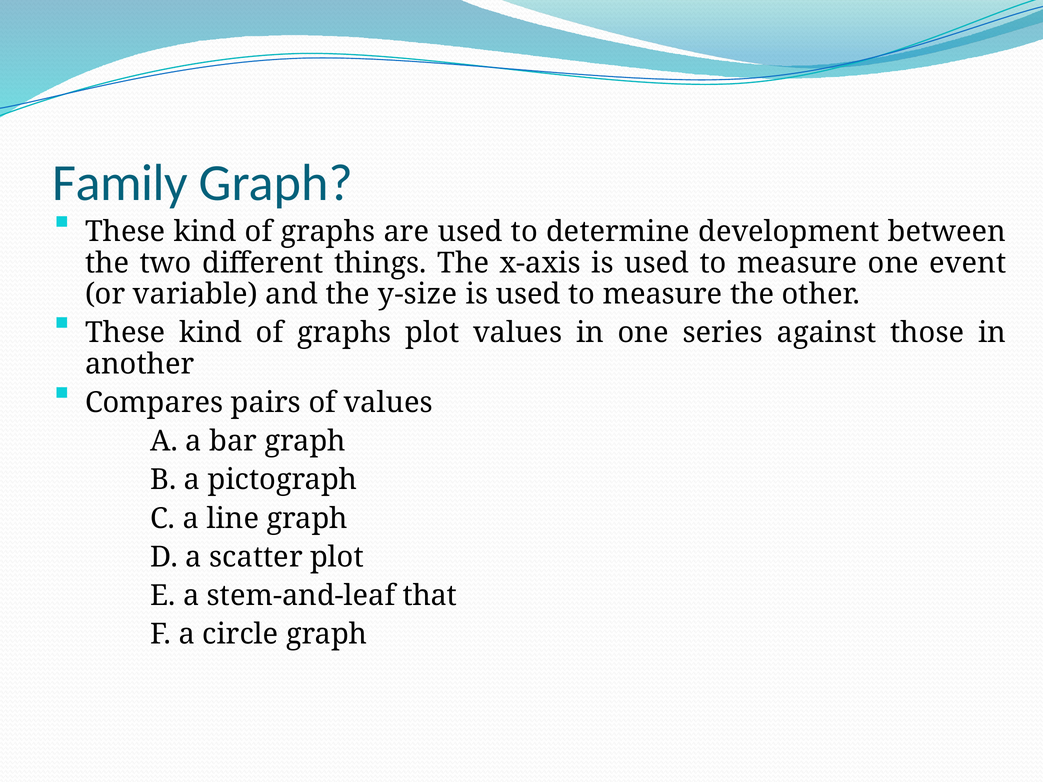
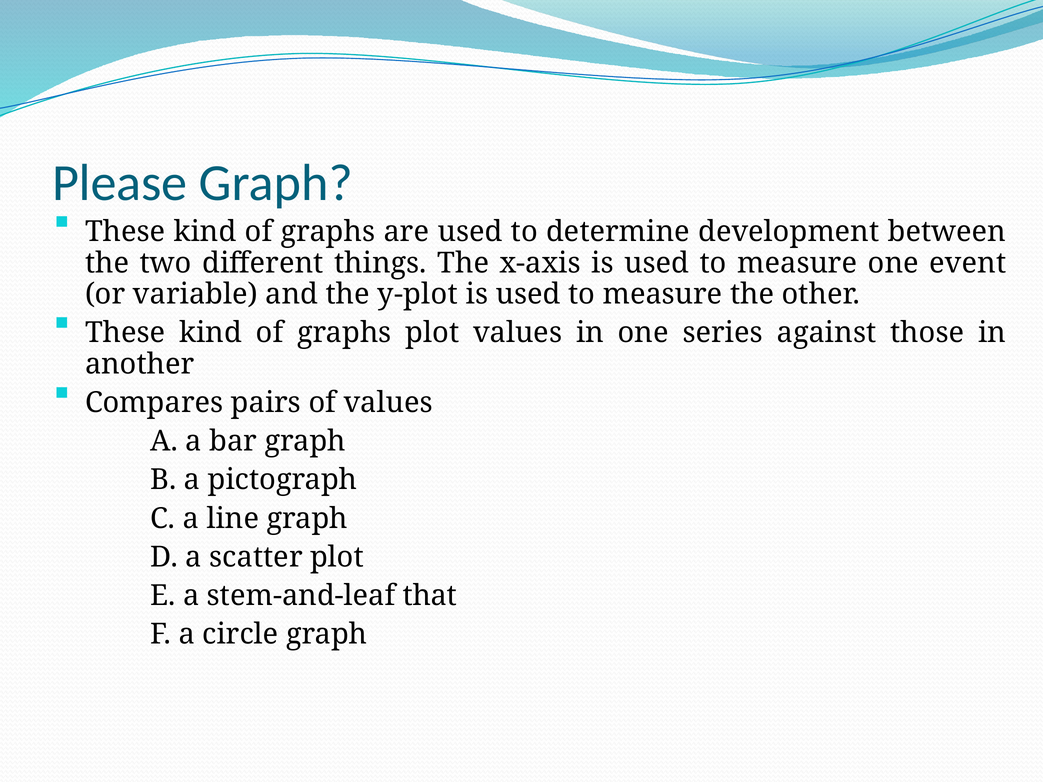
Family: Family -> Please (120, 183)
y-size: y-size -> y-plot (418, 294)
